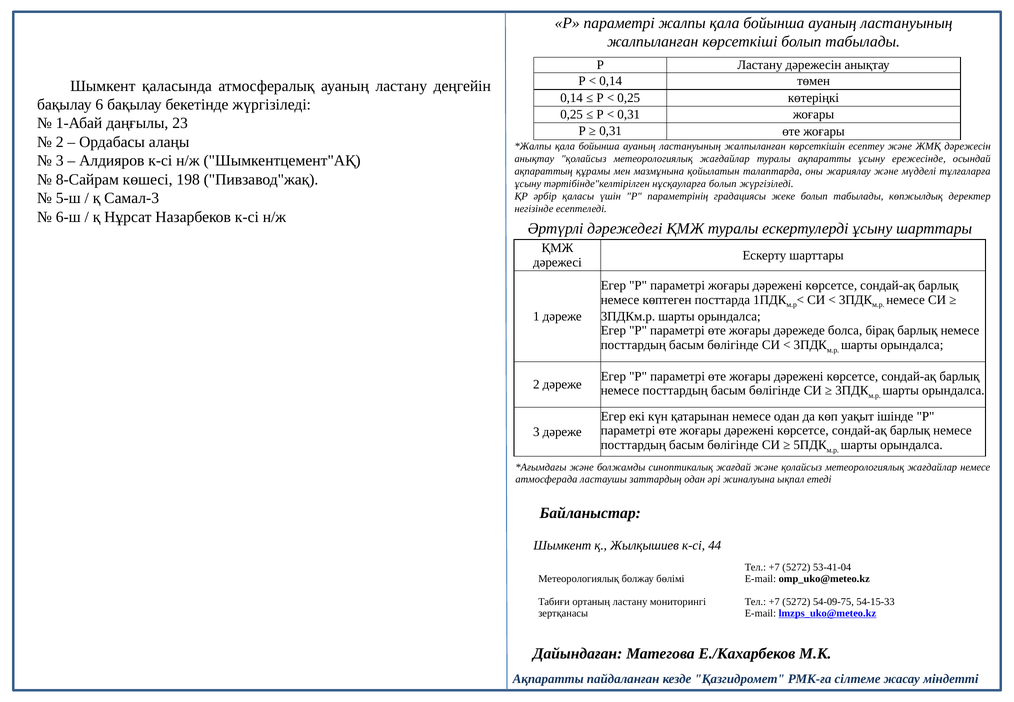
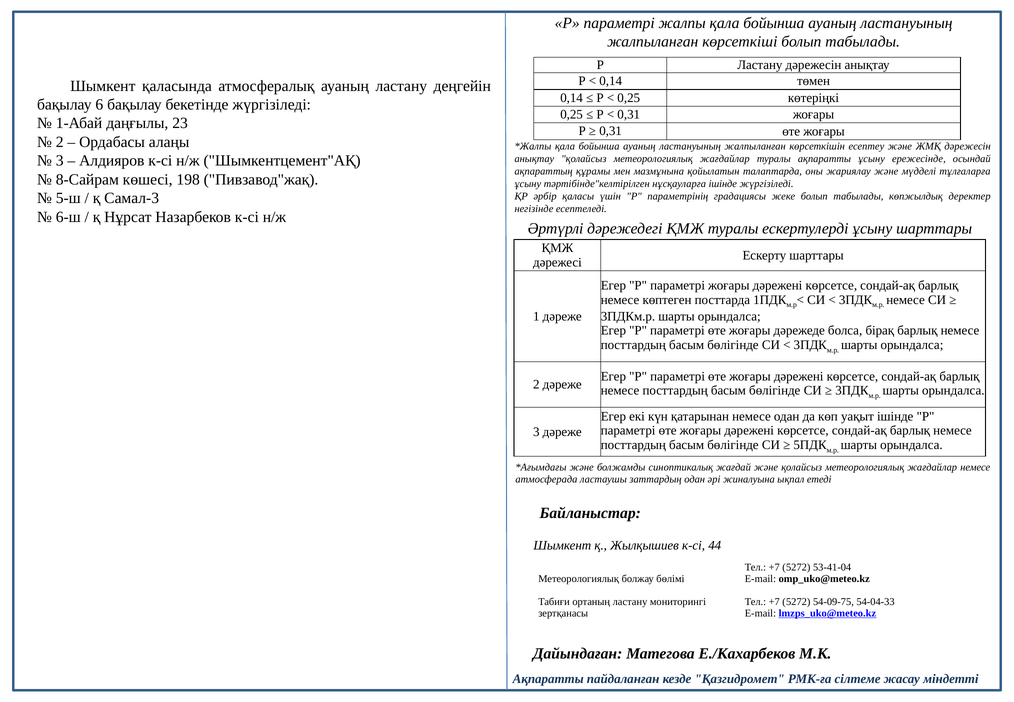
нұсқауларға болып: болып -> ішінде (723, 184)
54-15-33: 54-15-33 -> 54-04-33 (876, 602)
